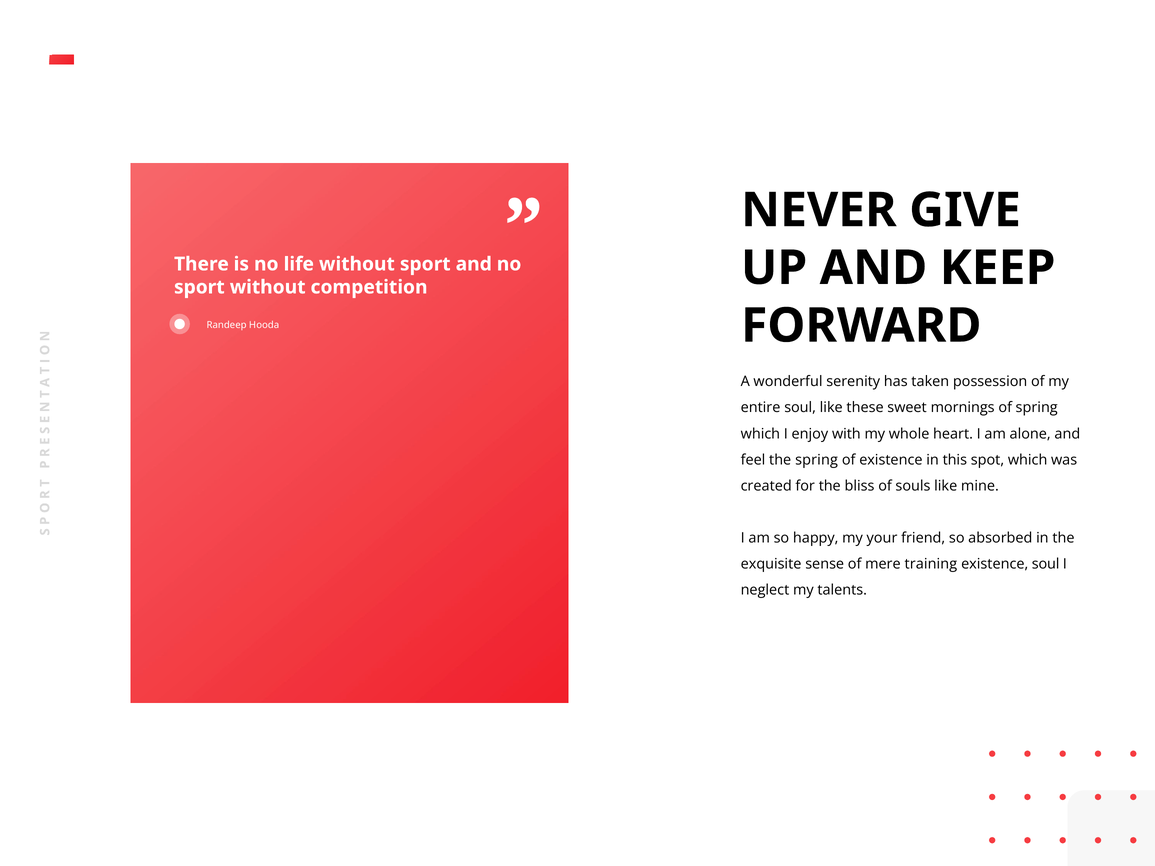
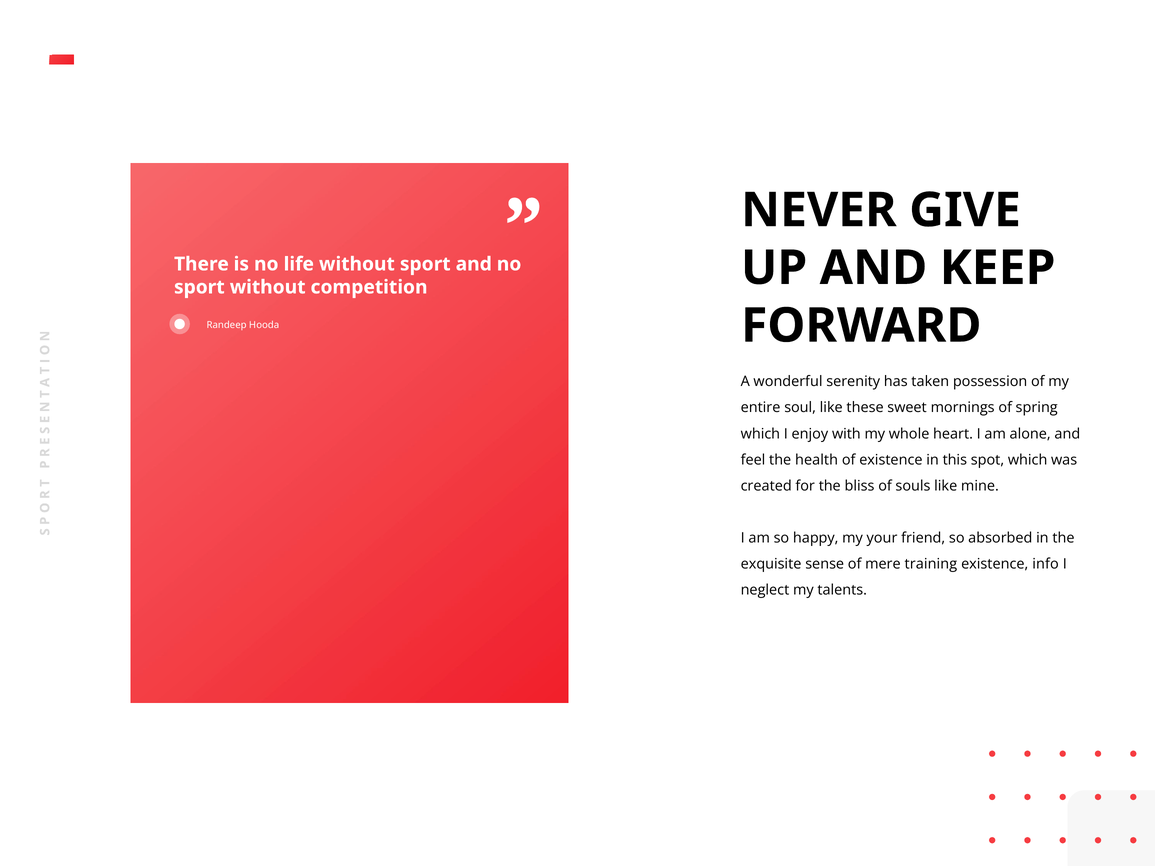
the spring: spring -> health (817, 460)
existence soul: soul -> info (1046, 564)
